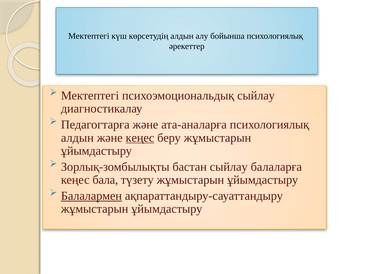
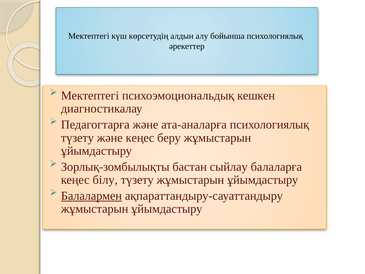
психоэмоциональдық сыйлау: сыйлау -> кешкен (256, 95)
алдын: алдын -> түзету (77, 138)
кеңес underline: present -> none (140, 138)
бала: бала -> білу (105, 180)
